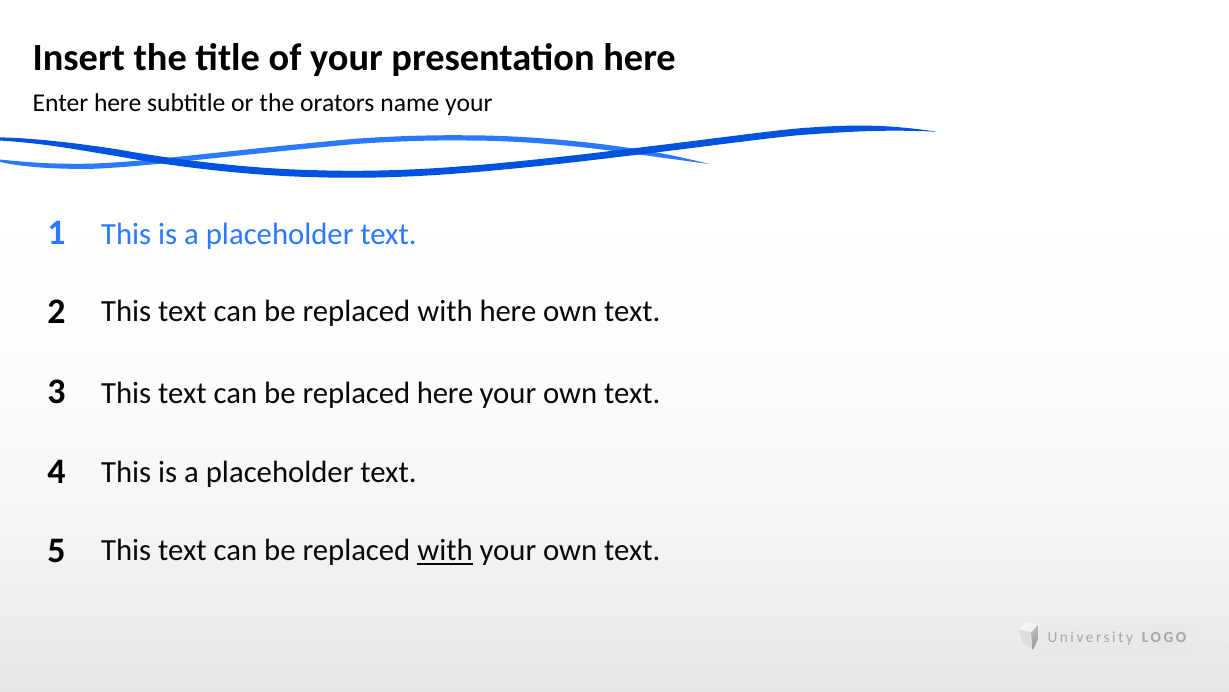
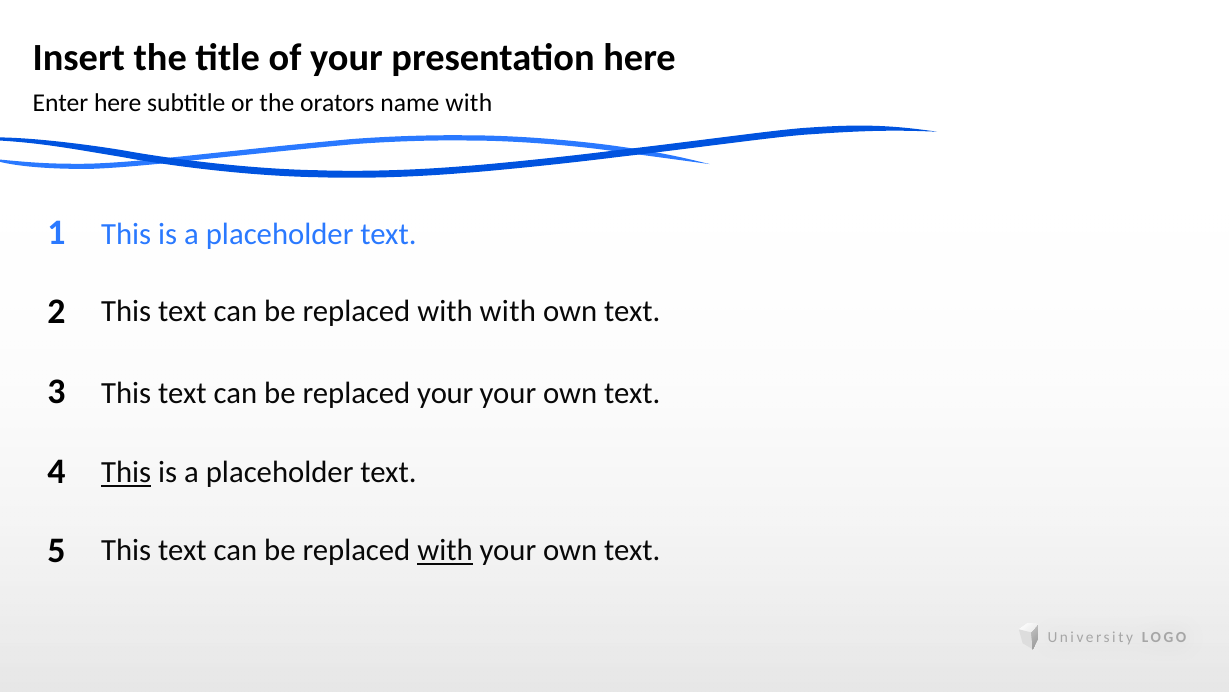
name your: your -> with (469, 103)
with here: here -> with (508, 311)
replaced here: here -> your (445, 393)
This underline: none -> present (126, 472)
